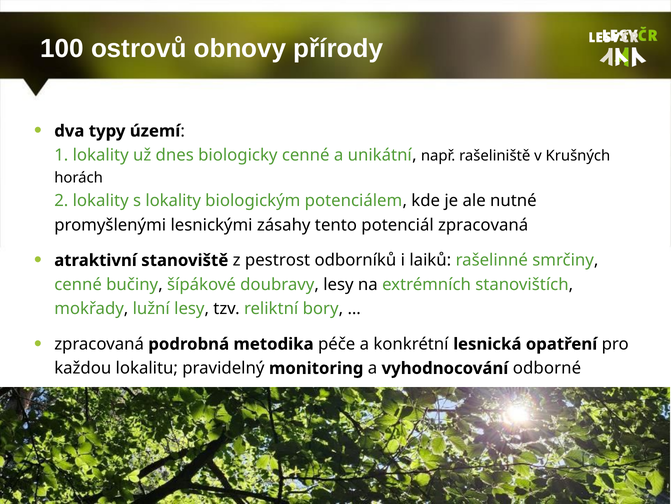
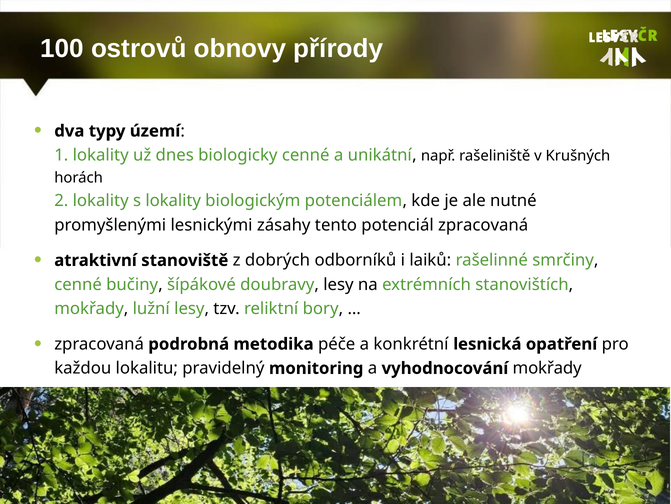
pestrost: pestrost -> dobrých (277, 260)
vyhodnocování odborné: odborné -> mokřady (547, 368)
